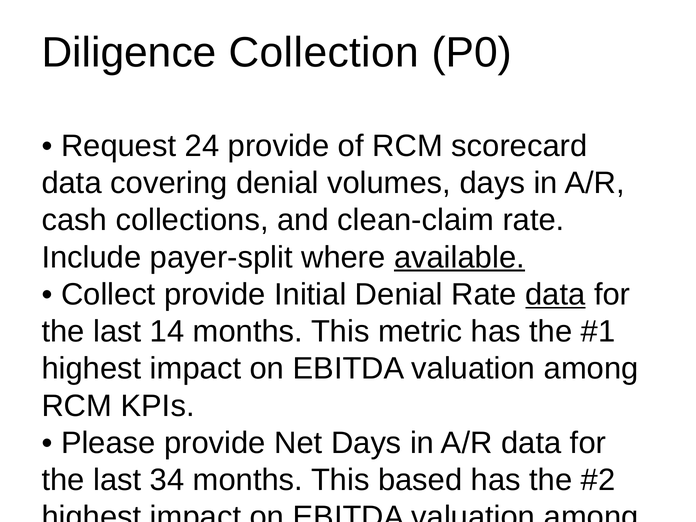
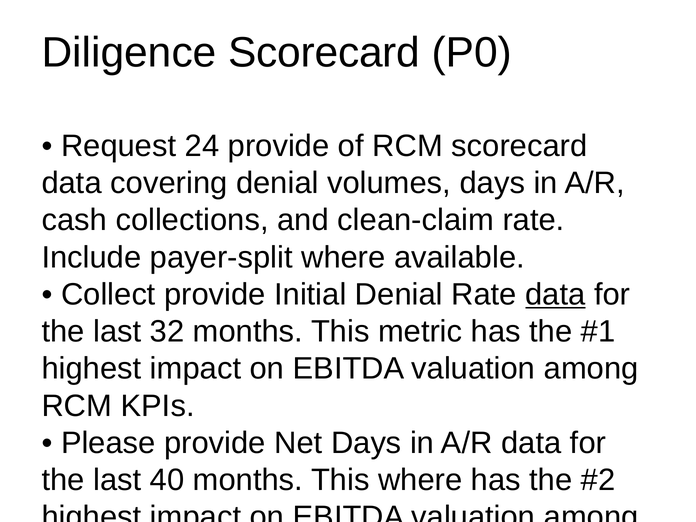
Diligence Collection: Collection -> Scorecard (324, 53)
available underline: present -> none (459, 257)
14: 14 -> 32 (167, 332)
34: 34 -> 40 (167, 480)
This based: based -> where (420, 480)
